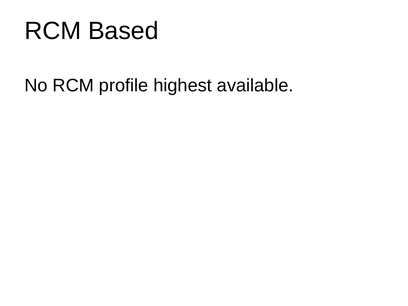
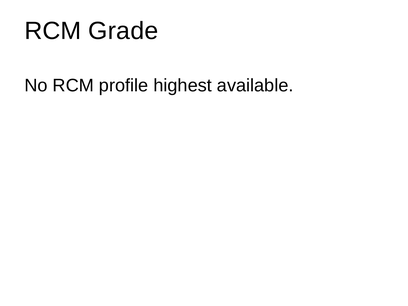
Based: Based -> Grade (123, 31)
